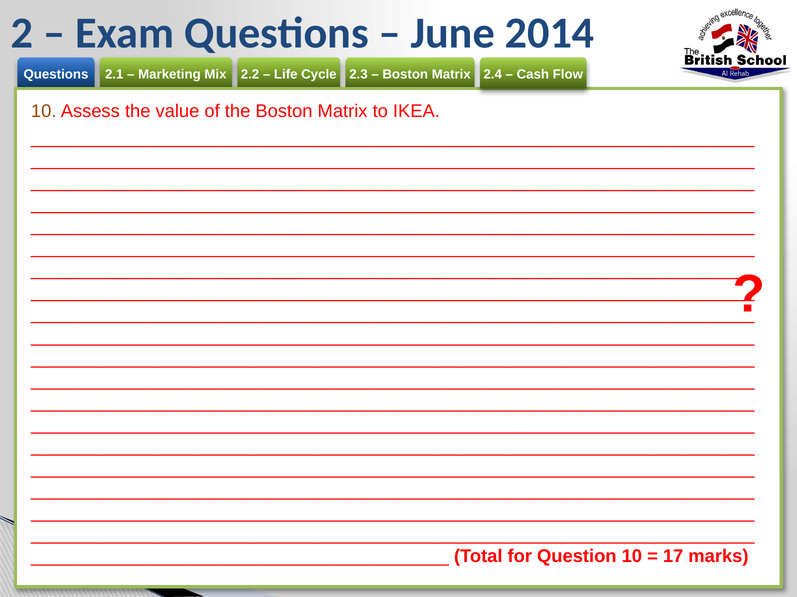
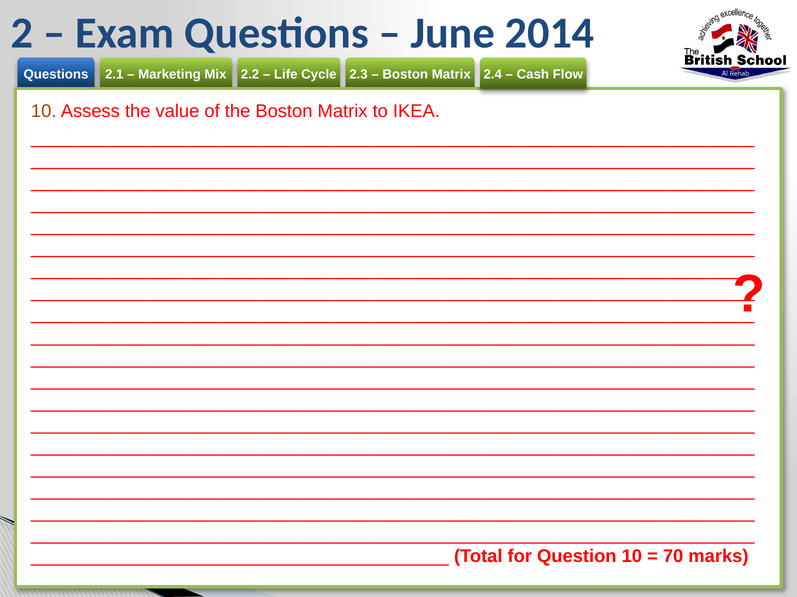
17: 17 -> 70 (673, 557)
